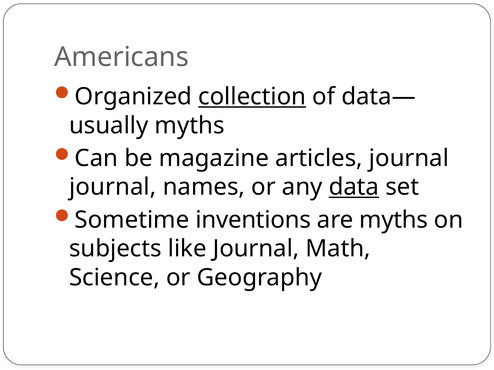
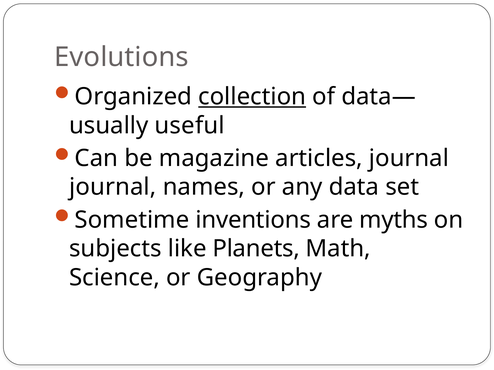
Americans: Americans -> Evolutions (121, 57)
myths: myths -> useful (190, 126)
data underline: present -> none (354, 187)
like Journal: Journal -> Planets (256, 249)
